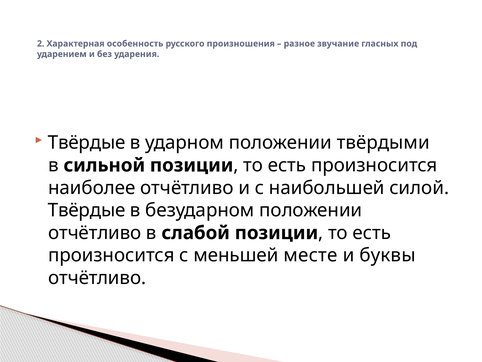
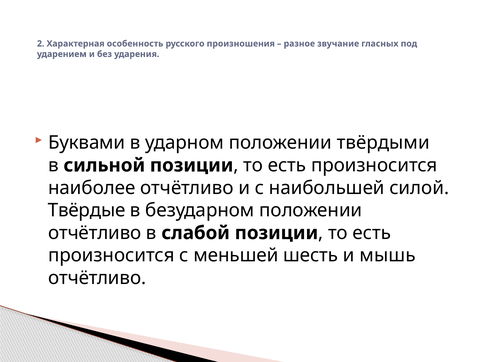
Твёрдые: Твёрдые -> Буквами (87, 143)
месте: месте -> шесть (311, 255)
буквы: буквы -> мышь (388, 255)
